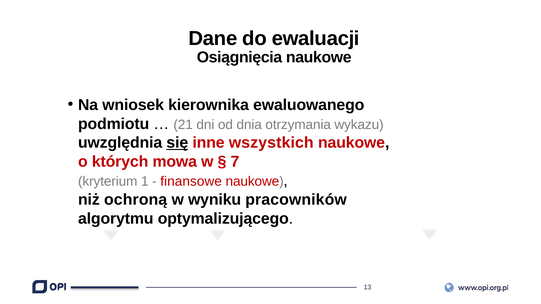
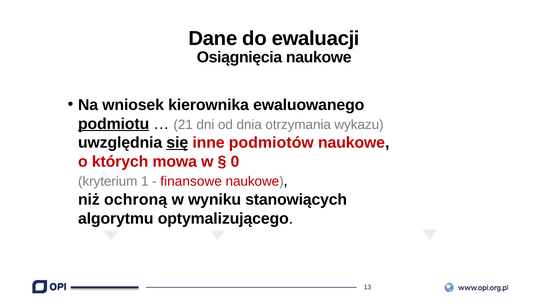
podmiotu underline: none -> present (114, 124)
wszystkich: wszystkich -> podmiotów (271, 143)
7: 7 -> 0 (235, 162)
pracowników: pracowników -> stanowiących (296, 200)
